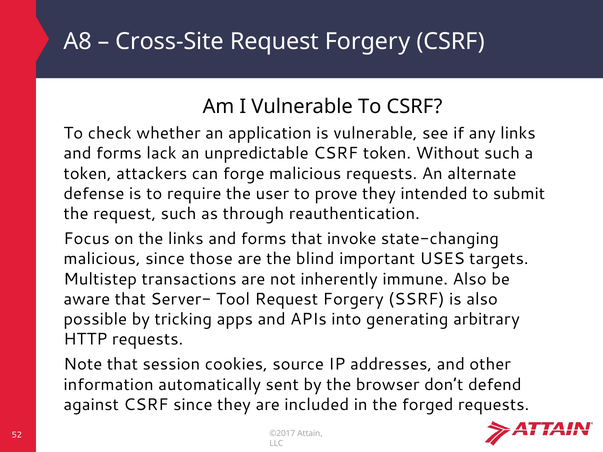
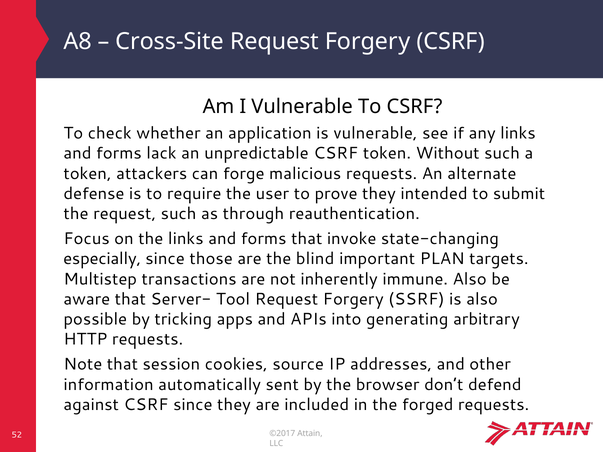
malicious: malicious -> especially (102, 259)
USES: USES -> PLAN (442, 259)
